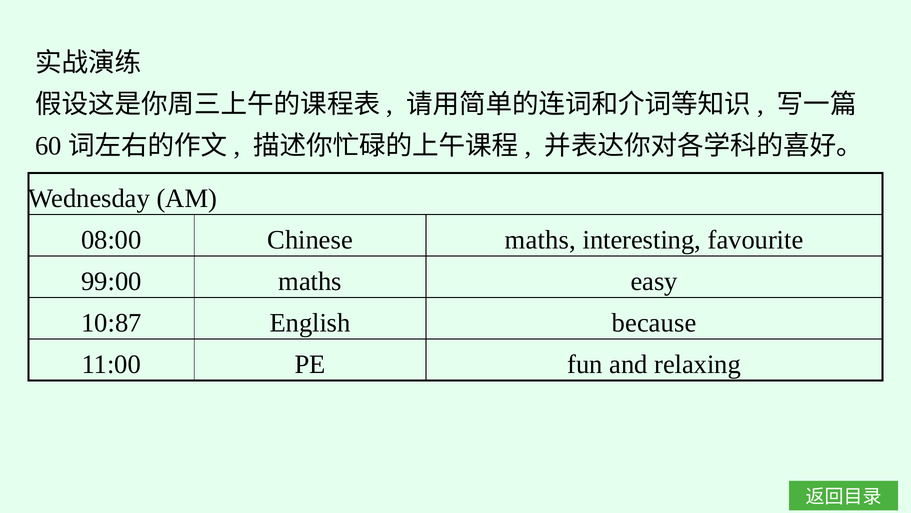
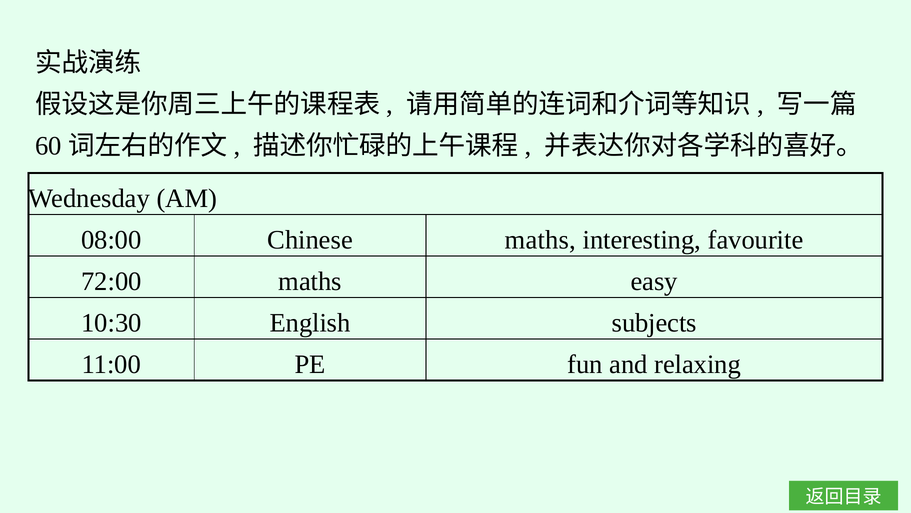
99:00: 99:00 -> 72:00 (111, 281)
10:87: 10:87 -> 10:30 (111, 322)
because: because -> subjects (654, 322)
